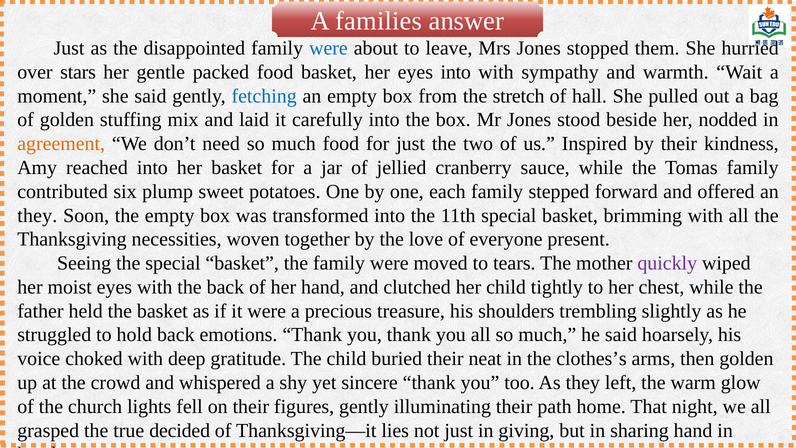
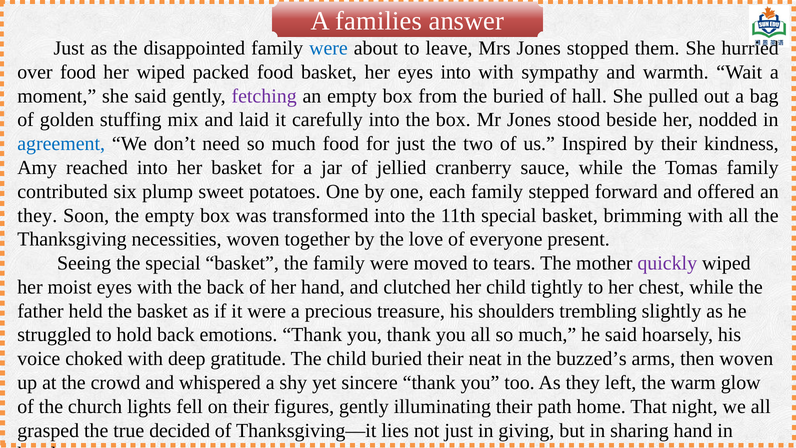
over stars: stars -> food (78, 72)
her gentle: gentle -> wiped (161, 72)
fetching colour: blue -> purple (264, 96)
the stretch: stretch -> buried (518, 96)
agreement colour: orange -> blue (61, 144)
clothes’s: clothes’s -> buzzed’s (591, 359)
then golden: golden -> woven (746, 359)
